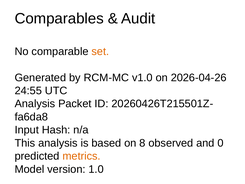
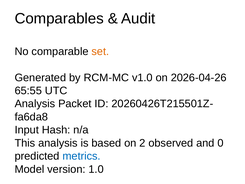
24:55: 24:55 -> 65:55 (28, 91)
8: 8 -> 2 (142, 143)
metrics colour: orange -> blue (82, 156)
